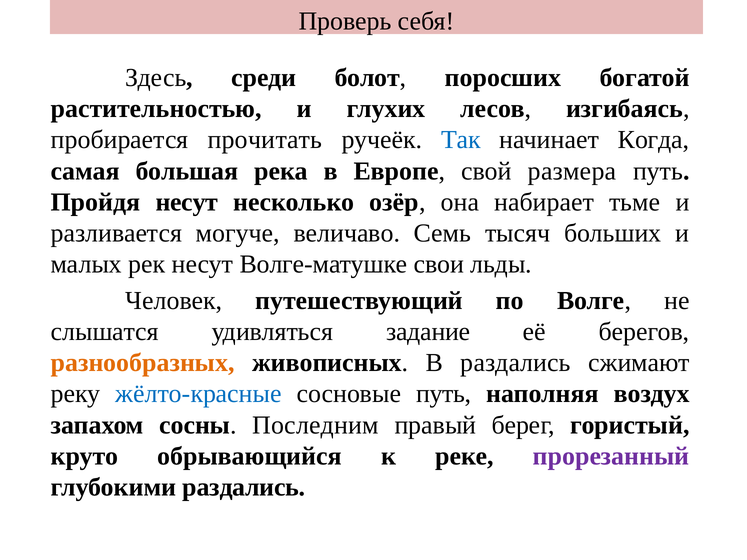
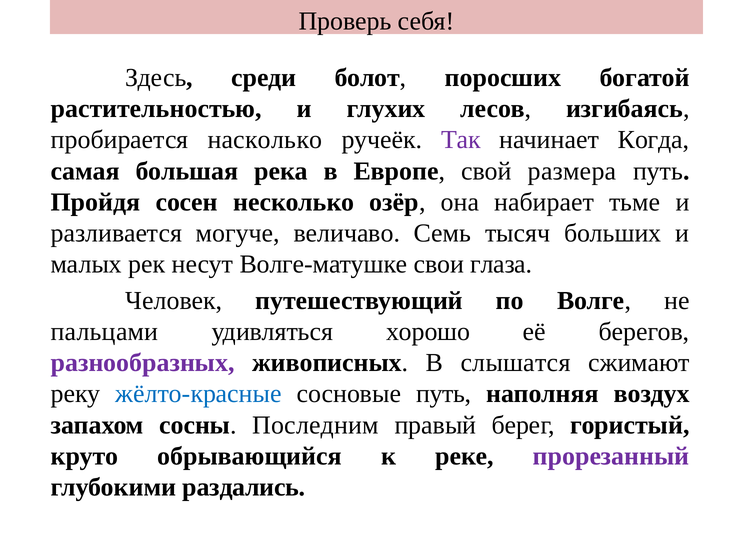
прочитать: прочитать -> насколько (265, 140)
Так colour: blue -> purple (461, 140)
Пройдя несут: несут -> сосен (187, 202)
льды: льды -> глаза (501, 264)
слышатся: слышатся -> пальцами (105, 332)
задание: задание -> хорошо (428, 332)
разнообразных colour: orange -> purple (143, 363)
В раздались: раздались -> слышатся (515, 363)
